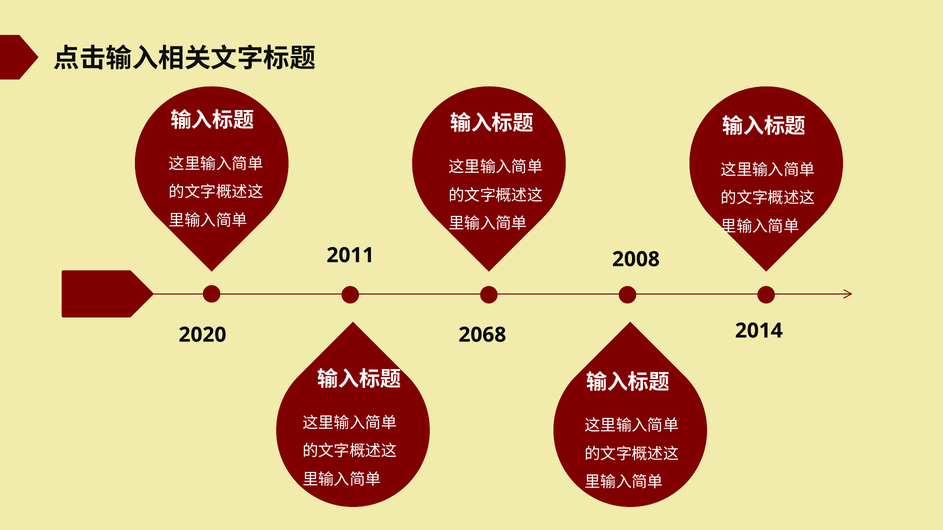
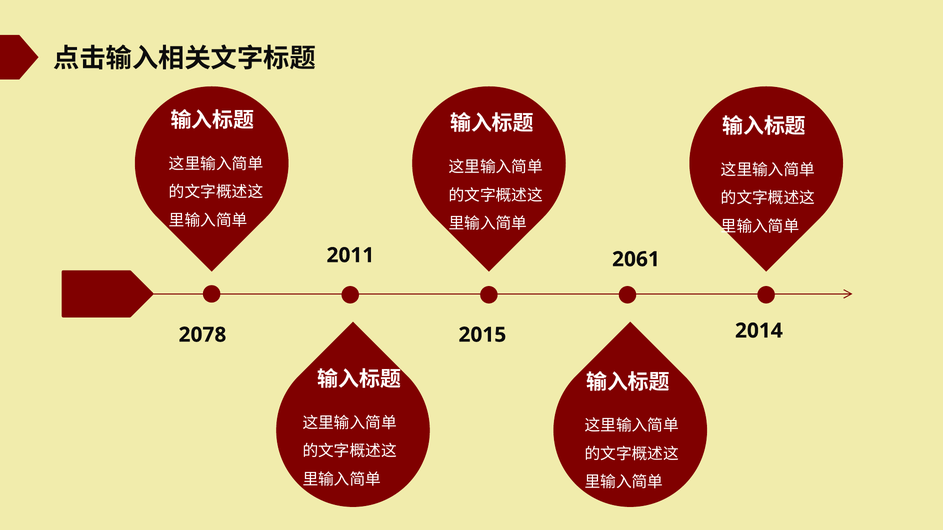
2008: 2008 -> 2061 (636, 260)
2020: 2020 -> 2078 (202, 335)
2068: 2068 -> 2015 (482, 335)
